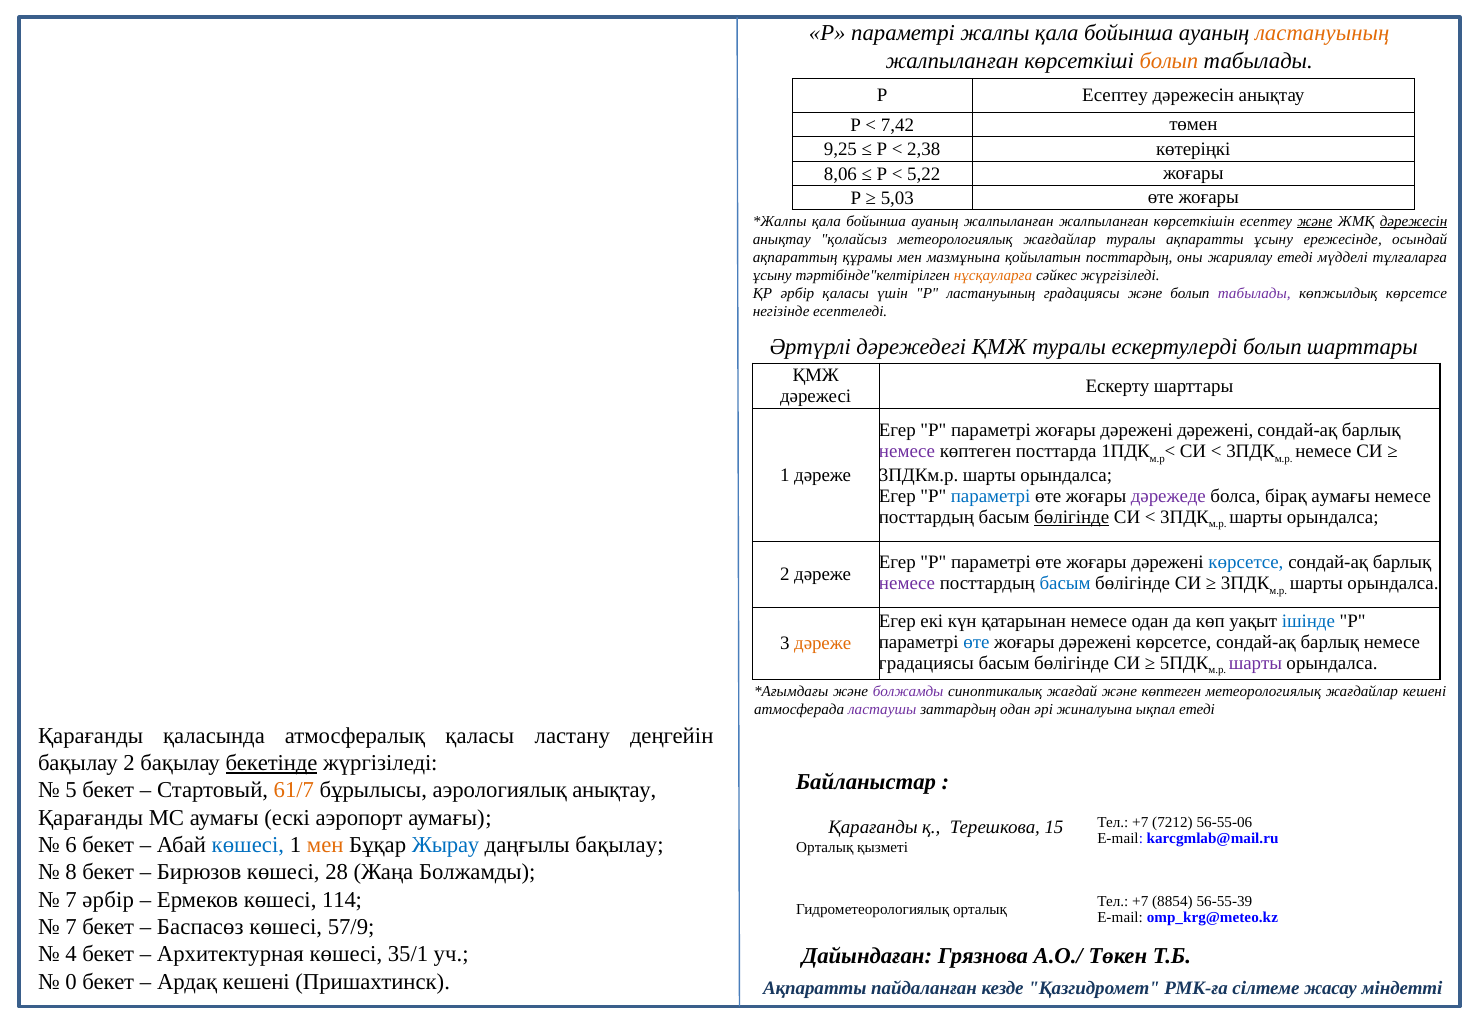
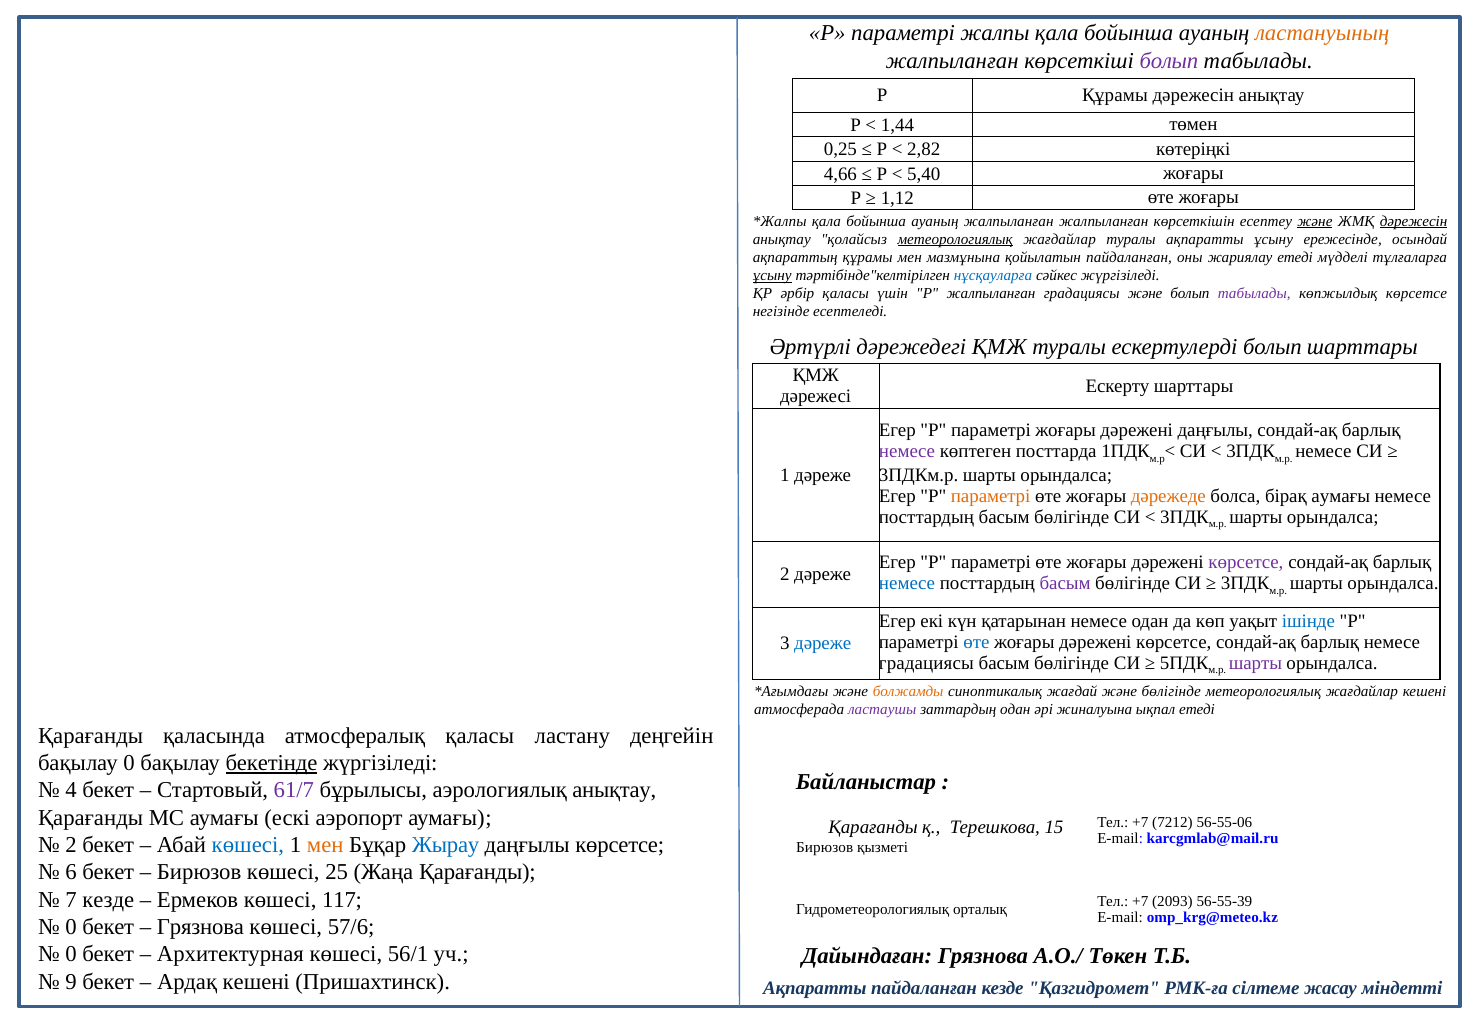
болып colour: orange -> purple (1169, 61)
Р Есептеу: Есептеу -> Құрамы (1115, 96)
7,42: 7,42 -> 1,44 (898, 125)
9,25: 9,25 -> 0,25 (840, 150)
2,38: 2,38 -> 2,82 (924, 150)
8,06: 8,06 -> 4,66 (840, 174)
5,22: 5,22 -> 5,40 (924, 174)
5,03: 5,03 -> 1,12 (897, 198)
метеорологиялық underline: none -> present (955, 239)
қойылатын посттардың: посттардың -> пайдаланған (1129, 257)
ұсыну underline: none -> present (772, 276)
нұсқауларға colour: orange -> blue (993, 276)
Р ластануының: ластануының -> жалпыланған (991, 294)
дәрежені дәрежені: дәрежені -> даңғылы (1215, 430)
параметрі colour: blue -> orange (991, 496)
дәрежеде colour: purple -> orange (1168, 496)
бөлігінде underline: present -> none (1072, 517)
көрсетсе colour: blue -> purple (1246, 563)
немесе colour: purple -> blue (907, 583)
басым colour: blue -> purple (1065, 583)
дәреже colour: orange -> blue (823, 643)
болжамды colour: purple -> orange (908, 691)
және көптеген: көптеген -> бөлігінде (1171, 691)
бақылау 2: 2 -> 0 (129, 763)
5: 5 -> 4 (71, 790)
61/7 colour: orange -> purple (294, 790)
6: 6 -> 2 (71, 845)
даңғылы бақылау: бақылау -> көрсетсе (620, 845)
Орталық: Орталық -> Бирюзов (825, 847)
8: 8 -> 6 (71, 872)
28: 28 -> 25 (337, 872)
Жаңа Болжамды: Болжамды -> Қарағанды (477, 872)
7 әрбір: әрбір -> кезде (108, 900)
114: 114 -> 117 (342, 900)
8854: 8854 -> 2093 (1172, 901)
7: 7 -> 0 (71, 927)
Баспасөз: Баспасөз -> Грязнова (200, 927)
57/9: 57/9 -> 57/6 (351, 927)
4: 4 -> 0 (71, 954)
35/1: 35/1 -> 56/1 (408, 954)
0: 0 -> 9 (71, 982)
